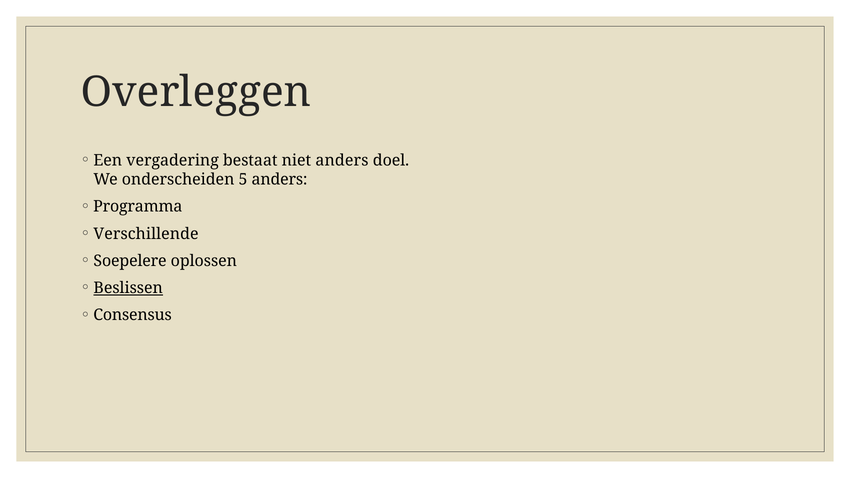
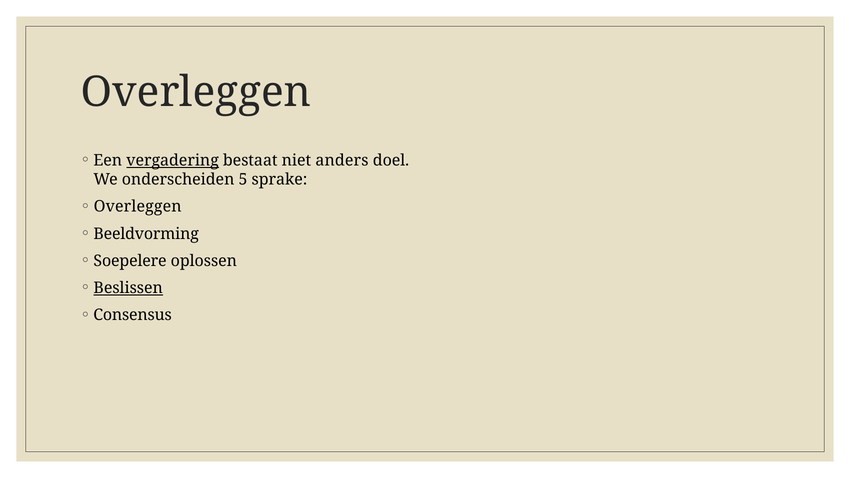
vergadering underline: none -> present (173, 160)
5 anders: anders -> sprake (280, 180)
Programma: Programma -> Overleggen (138, 207)
Verschillende: Verschillende -> Beeldvorming (146, 234)
